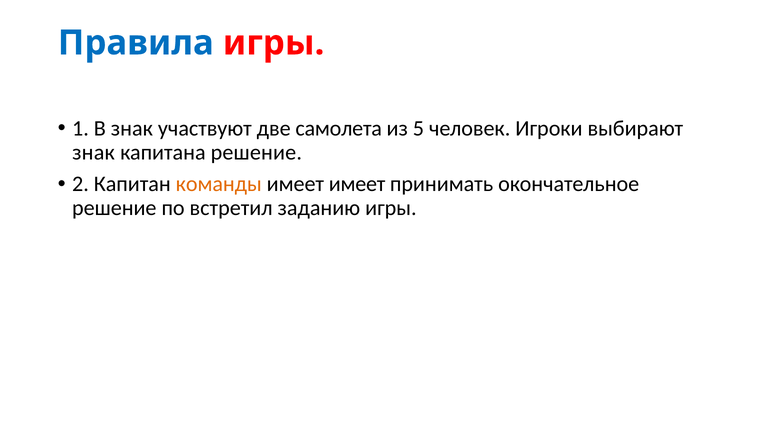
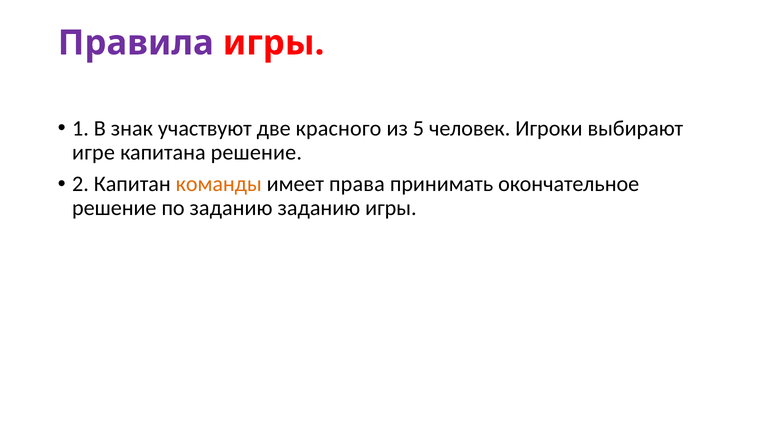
Правила colour: blue -> purple (136, 43)
самолета: самолета -> красного (339, 128)
знак: знак -> игре (94, 152)
имеет имеет: имеет -> права (357, 184)
по встретил: встретил -> заданию (231, 208)
